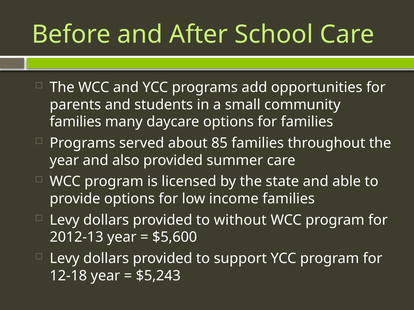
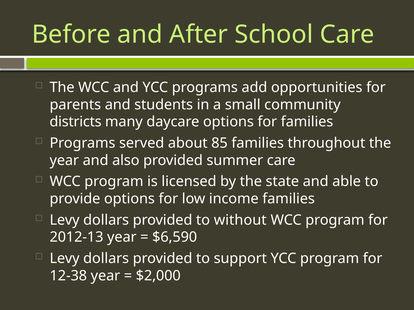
families: families -> districts (76, 122)
$5,600: $5,600 -> $6,590 (175, 238)
12-18: 12-18 -> 12-38 (68, 276)
$5,243: $5,243 -> $2,000 (158, 276)
